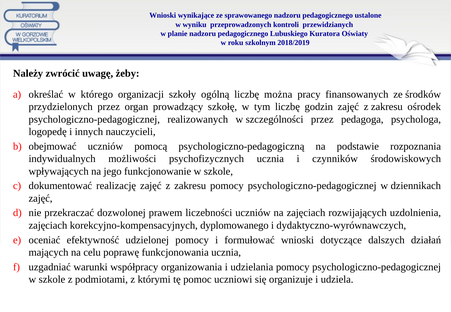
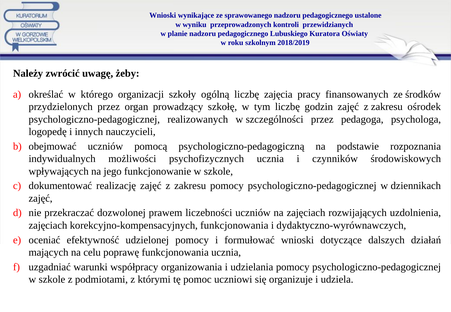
można: można -> zajęcia (278, 94)
korekcyjno-kompensacyjnych dyplomowanego: dyplomowanego -> funkcjonowania (234, 226)
